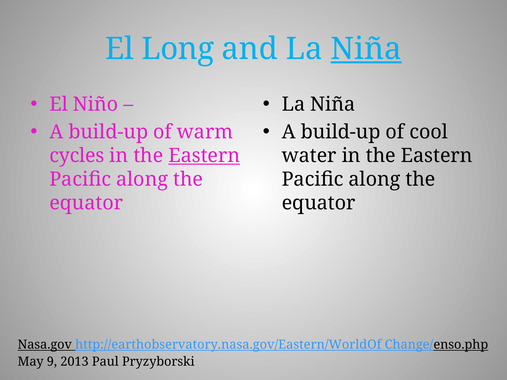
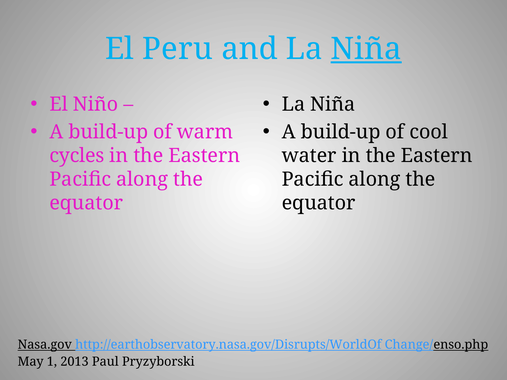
Long: Long -> Peru (177, 49)
Eastern underline: present -> none (204, 156)
http://earthobservatory.nasa.gov/Eastern/WorldOf: http://earthobservatory.nasa.gov/Eastern/WorldOf -> http://earthobservatory.nasa.gov/Disrupts/WorldOf (228, 345)
9: 9 -> 1 (52, 362)
